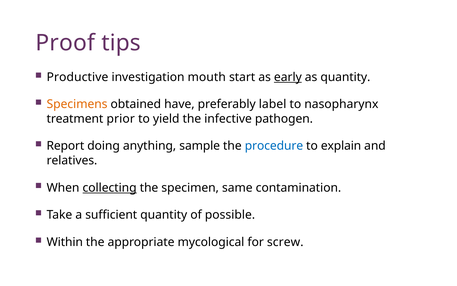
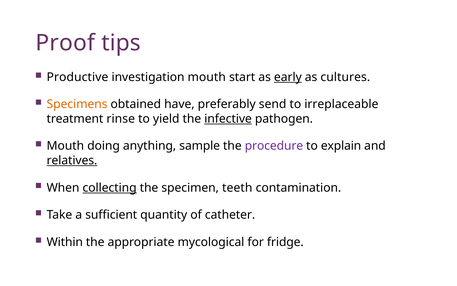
as quantity: quantity -> cultures (345, 77)
label: label -> send (273, 104)
nasopharynx: nasopharynx -> irreplaceable (341, 104)
prior: prior -> rinse (121, 119)
infective underline: none -> present (228, 119)
Report: Report -> Mouth (65, 146)
procedure colour: blue -> purple (274, 146)
relatives underline: none -> present (72, 160)
same: same -> teeth (237, 187)
possible: possible -> catheter (230, 215)
screw: screw -> fridge (285, 242)
